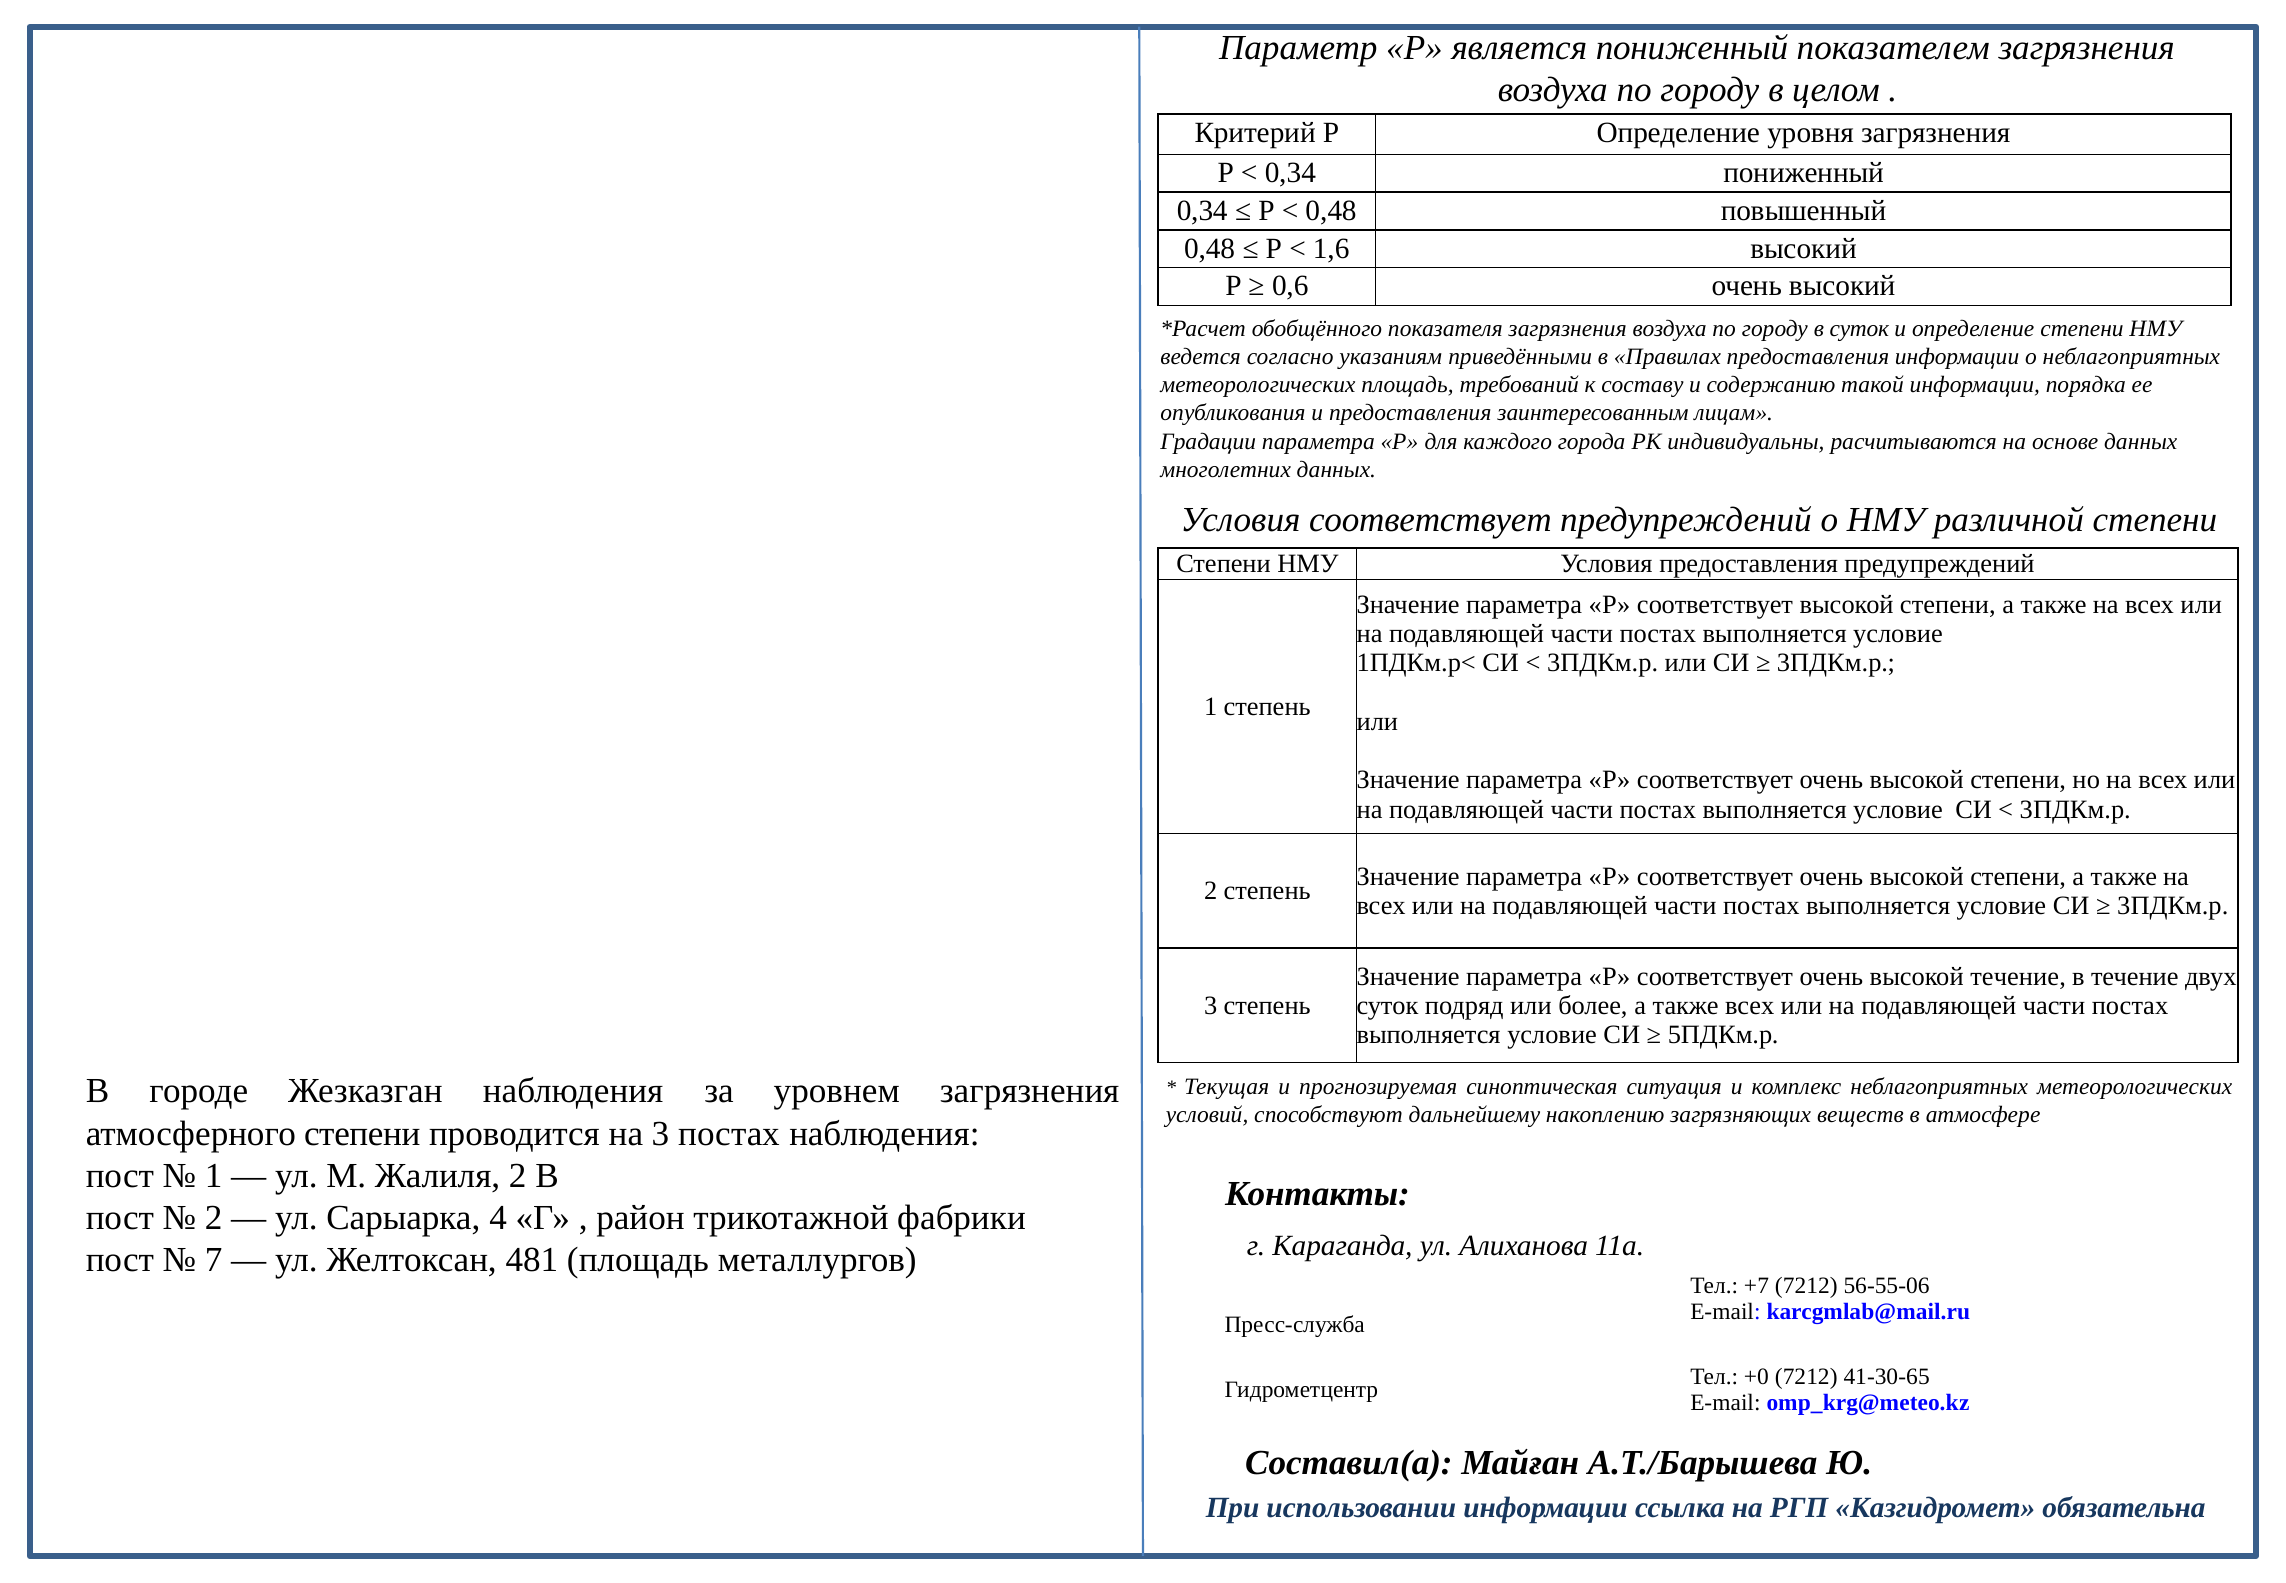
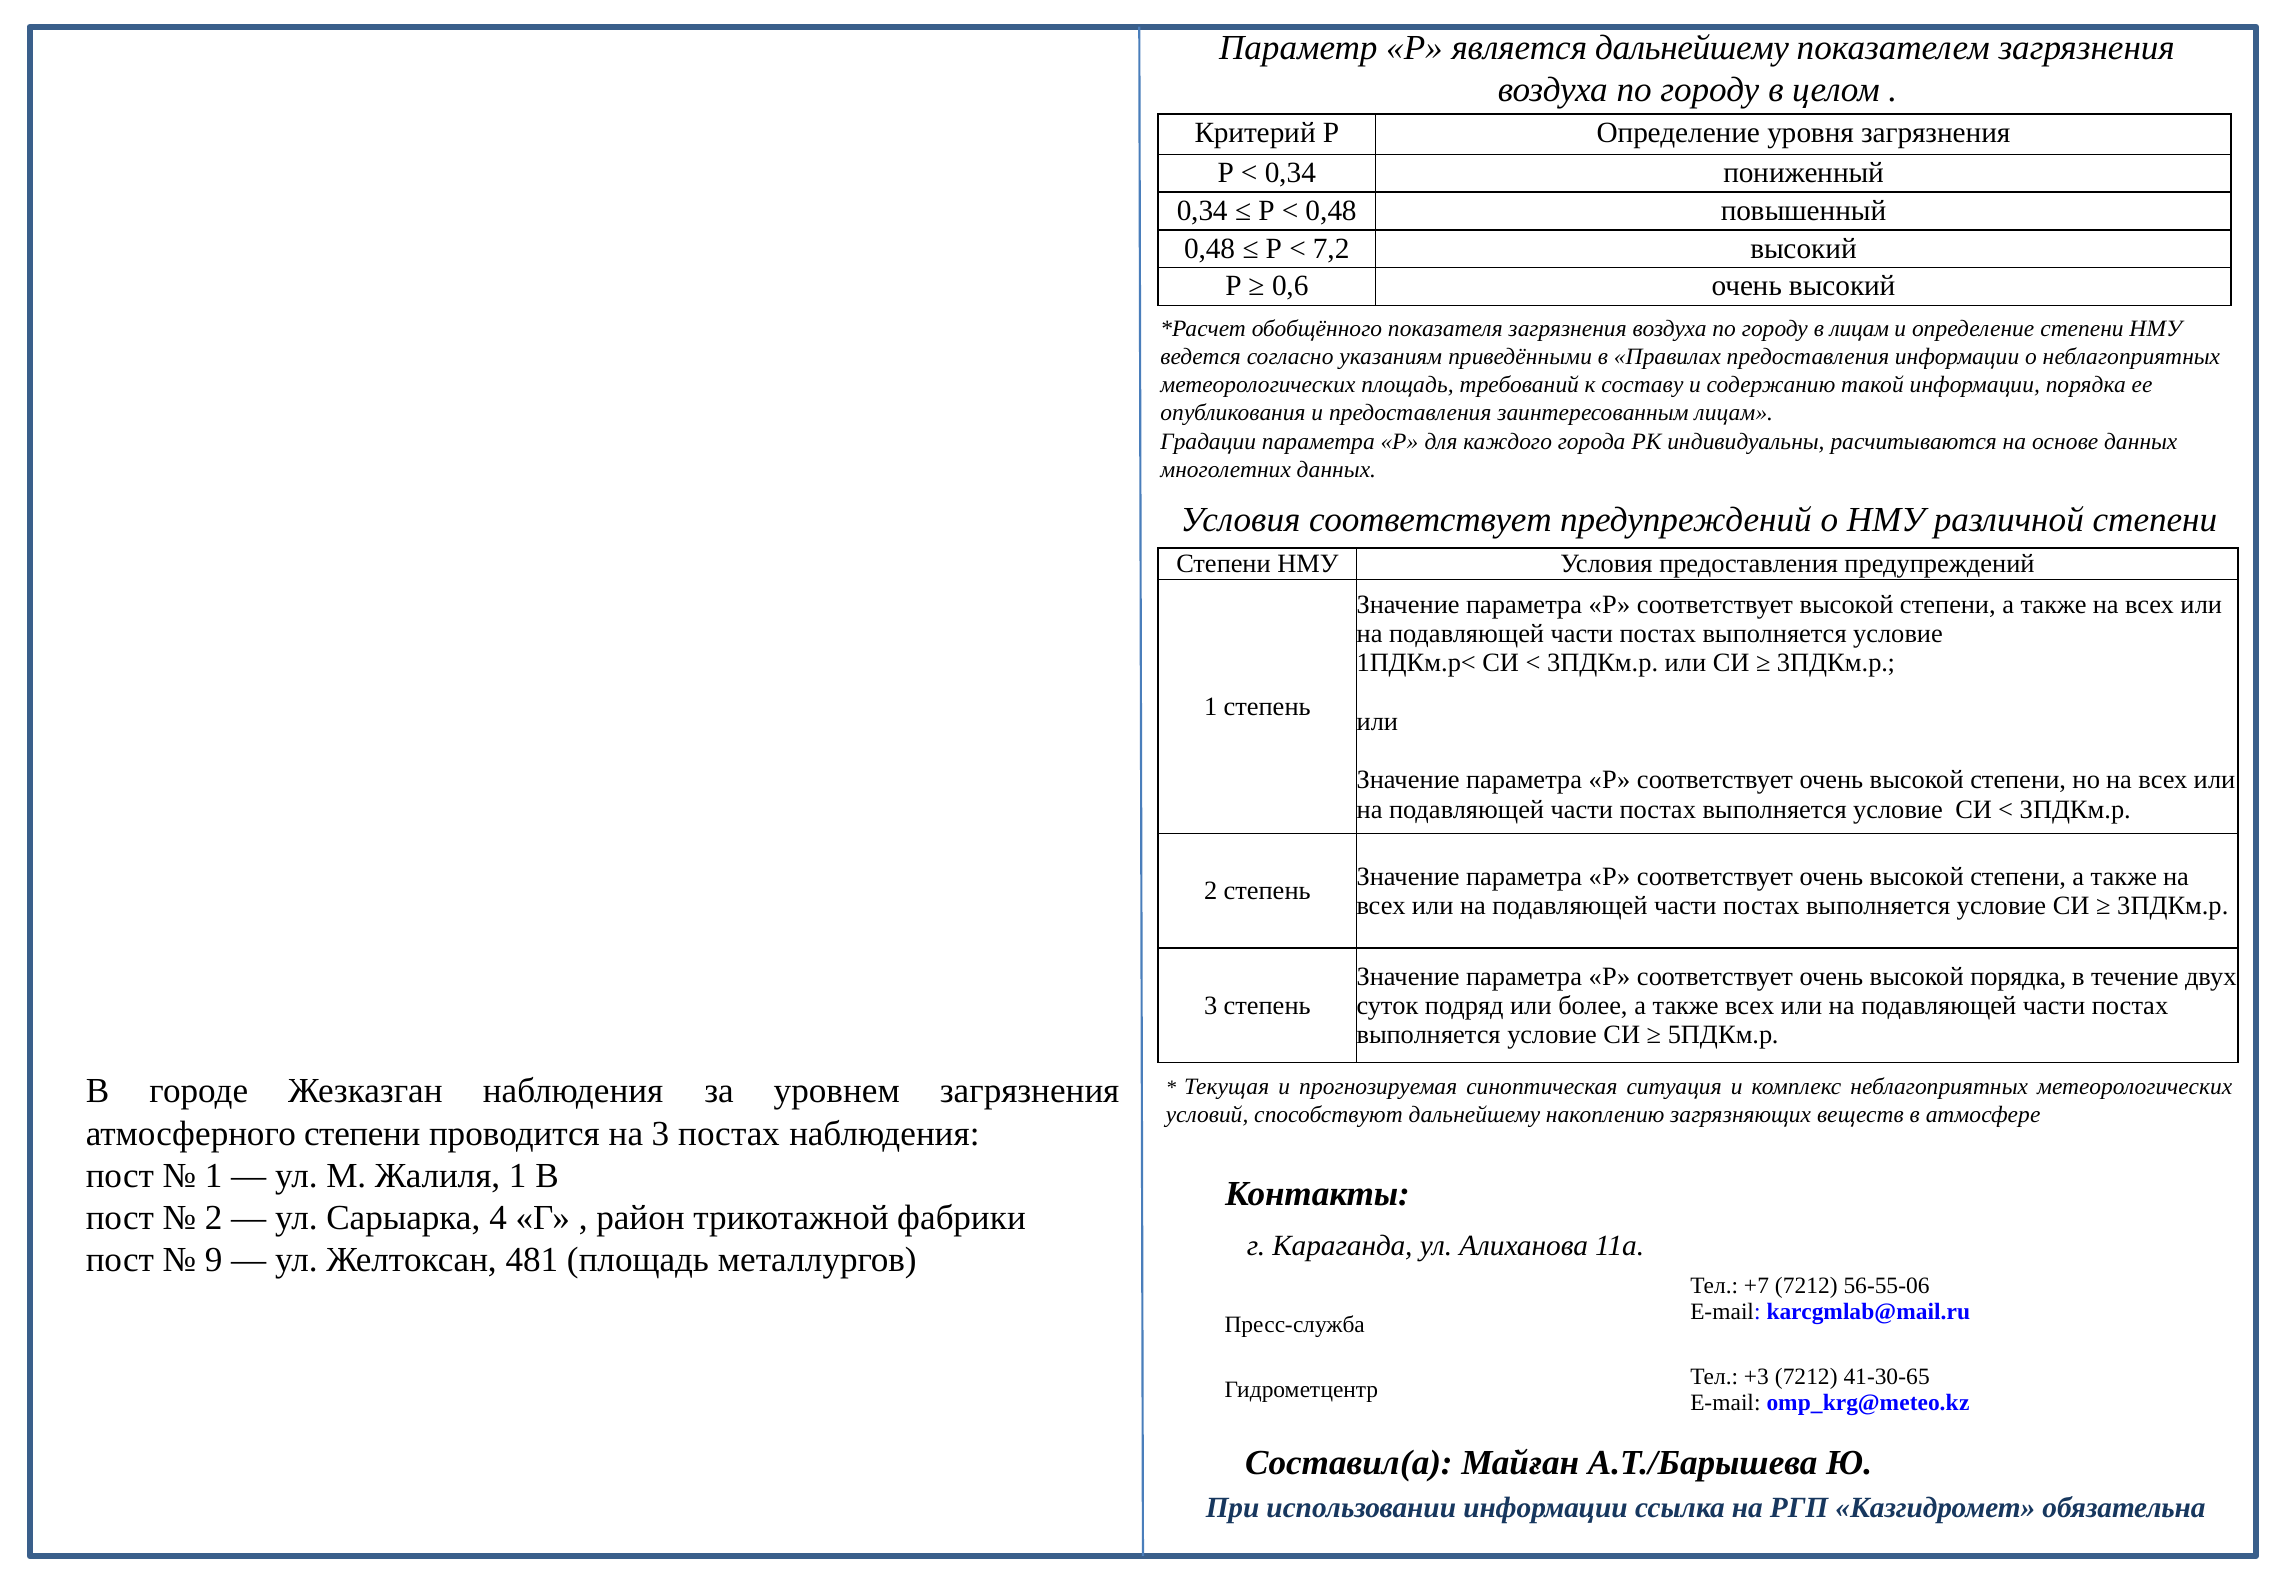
является пониженный: пониженный -> дальнейшему (1692, 48)
1,6: 1,6 -> 7,2 (1331, 248)
в суток: суток -> лицам (1859, 329)
высокой течение: течение -> порядка (2018, 976)
Жалиля 2: 2 -> 1 (518, 1175)
7: 7 -> 9 (214, 1260)
+0: +0 -> +3 (1756, 1376)
